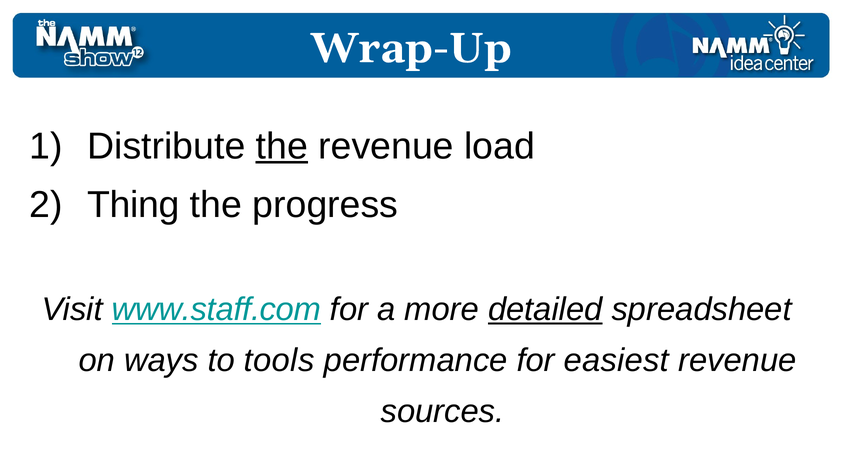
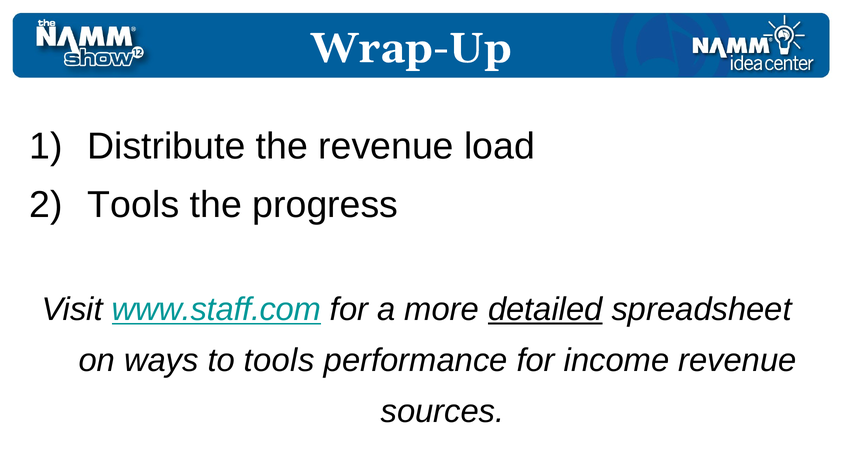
the underline: present -> none (282, 146)
Thing: Thing -> Tools (133, 205)
easiest: easiest -> income (617, 361)
